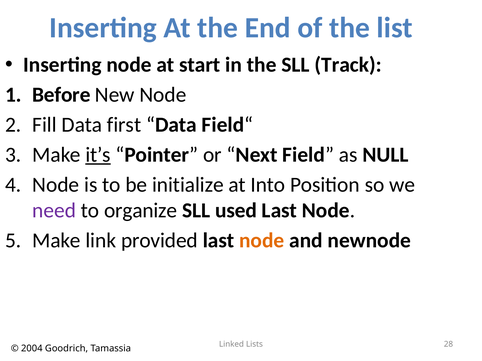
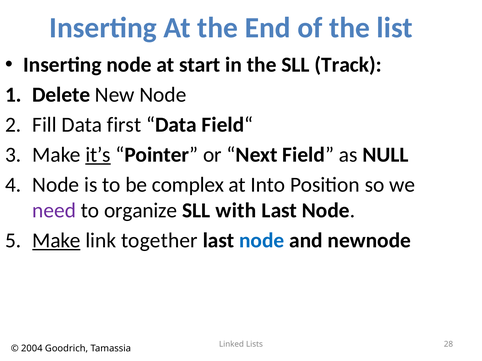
Before: Before -> Delete (61, 95)
initialize: initialize -> complex (188, 185)
used: used -> with (236, 211)
Make underline: none -> present (56, 241)
provided: provided -> together (159, 241)
node colour: orange -> blue (262, 241)
